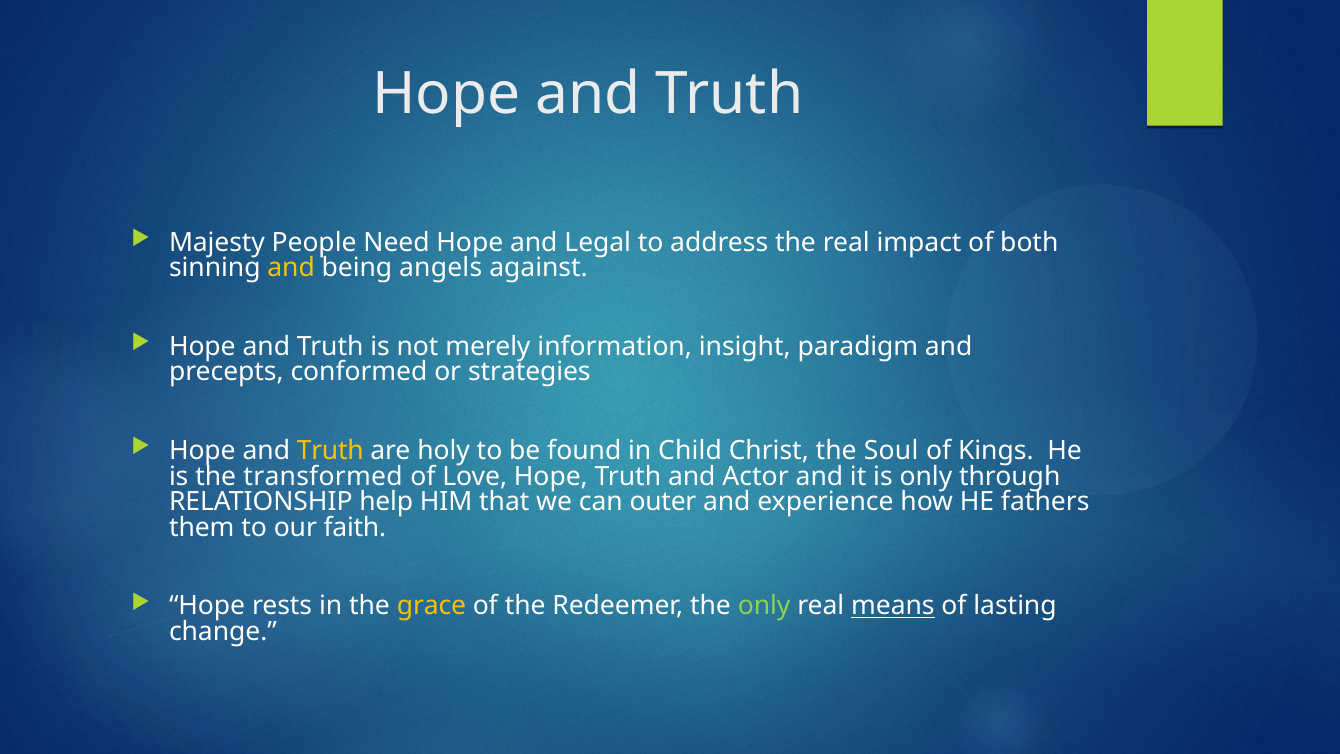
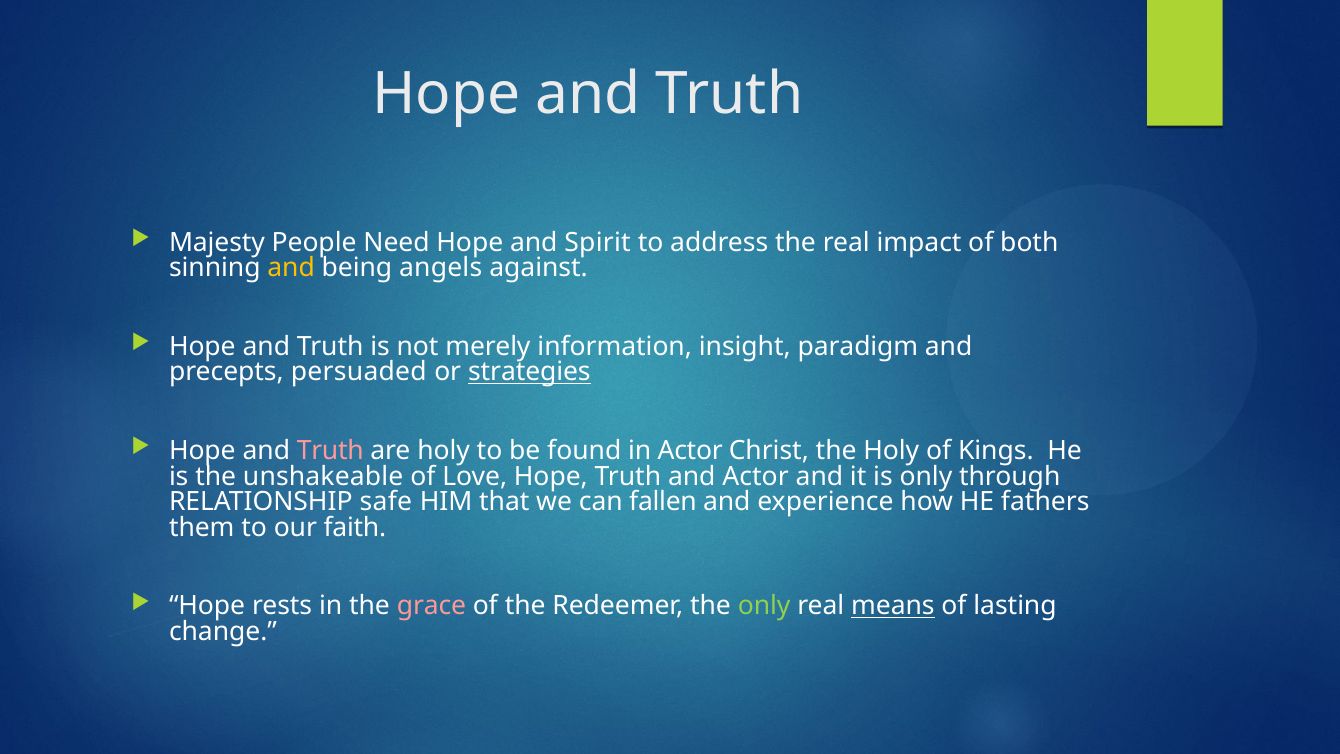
Legal: Legal -> Spirit (598, 242)
conformed: conformed -> persuaded (359, 372)
strategies underline: none -> present (529, 372)
Truth colour: yellow -> pink (330, 451)
in Child: Child -> Actor (690, 451)
the Soul: Soul -> Holy (891, 451)
transformed: transformed -> unshakeable (323, 476)
help: help -> safe (386, 502)
outer: outer -> fallen (663, 502)
grace colour: yellow -> pink (431, 606)
